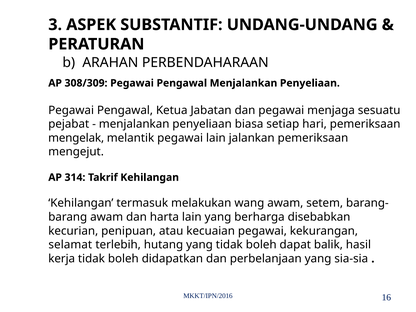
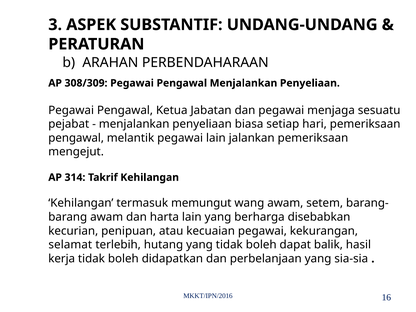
mengelak: mengelak -> pengawal (76, 138)
melakukan: melakukan -> memungut (201, 203)
